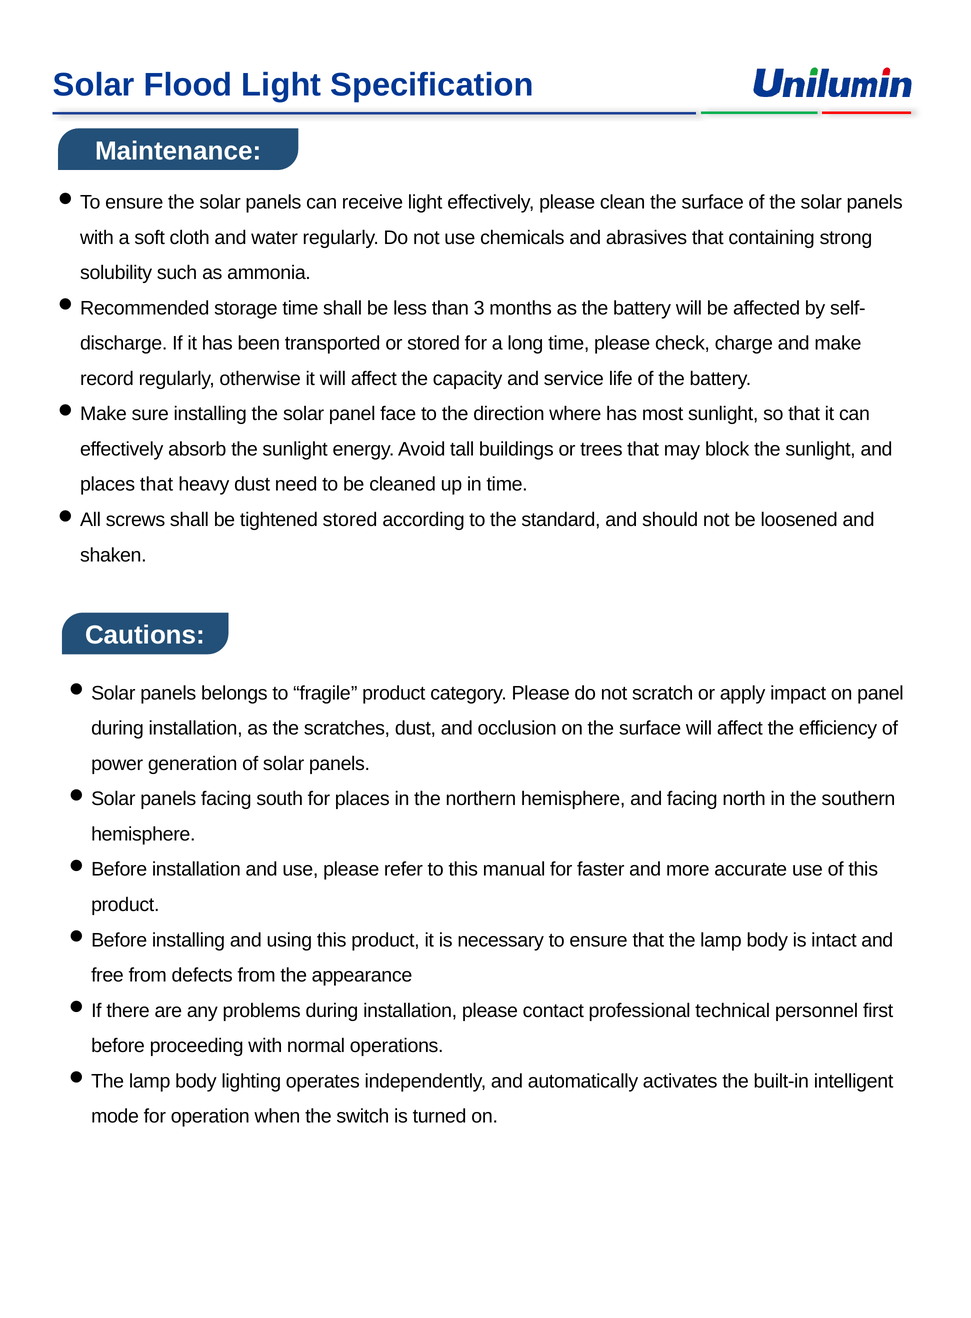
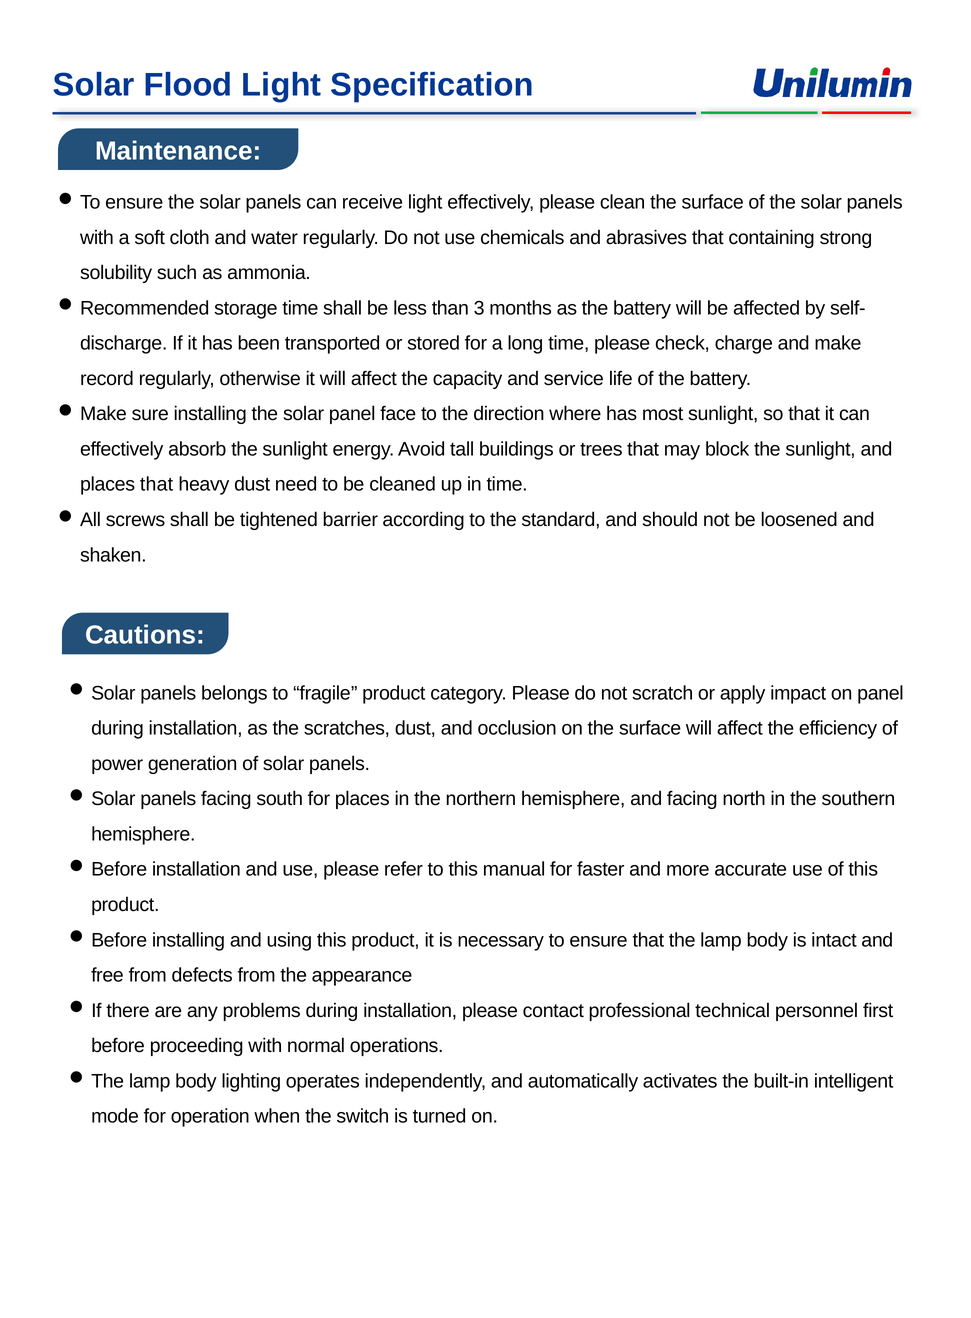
tightened stored: stored -> barrier (350, 519)
